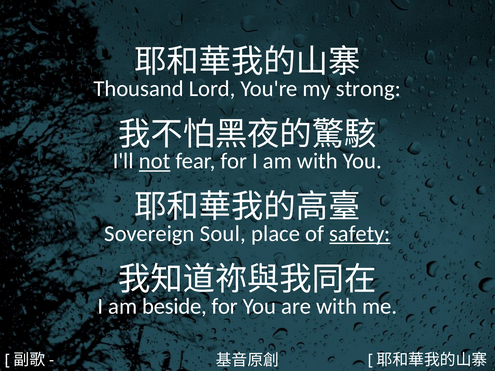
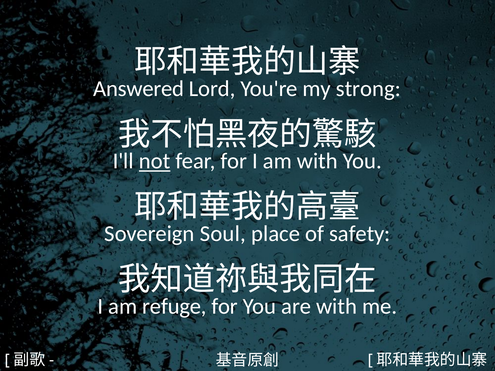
Thousand: Thousand -> Answered (139, 89)
safety underline: present -> none (360, 234)
beside: beside -> refuge (174, 306)
